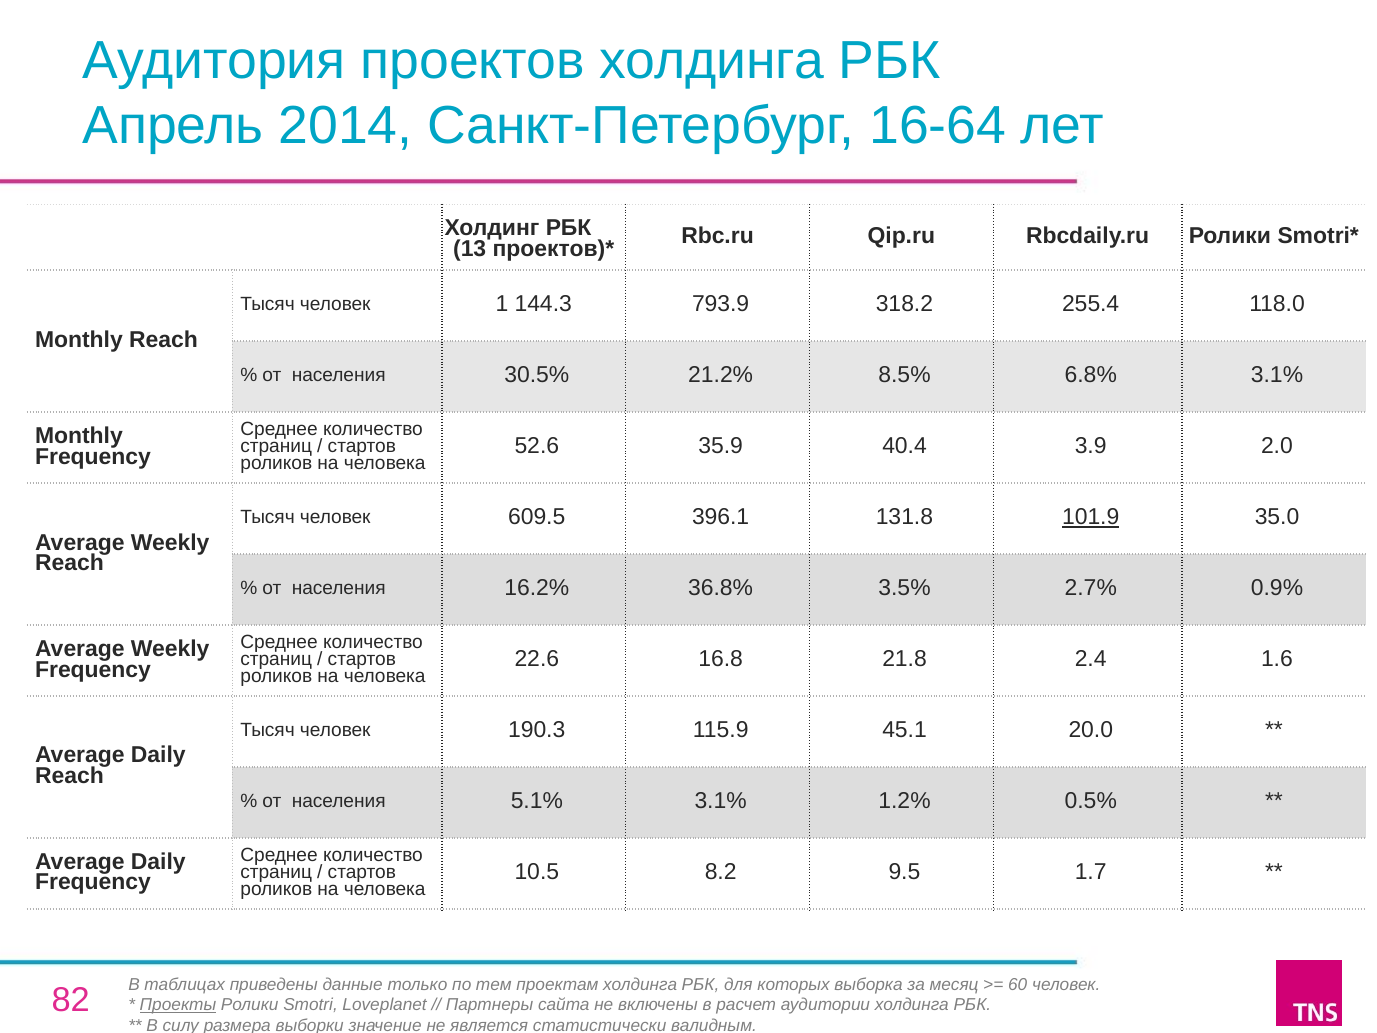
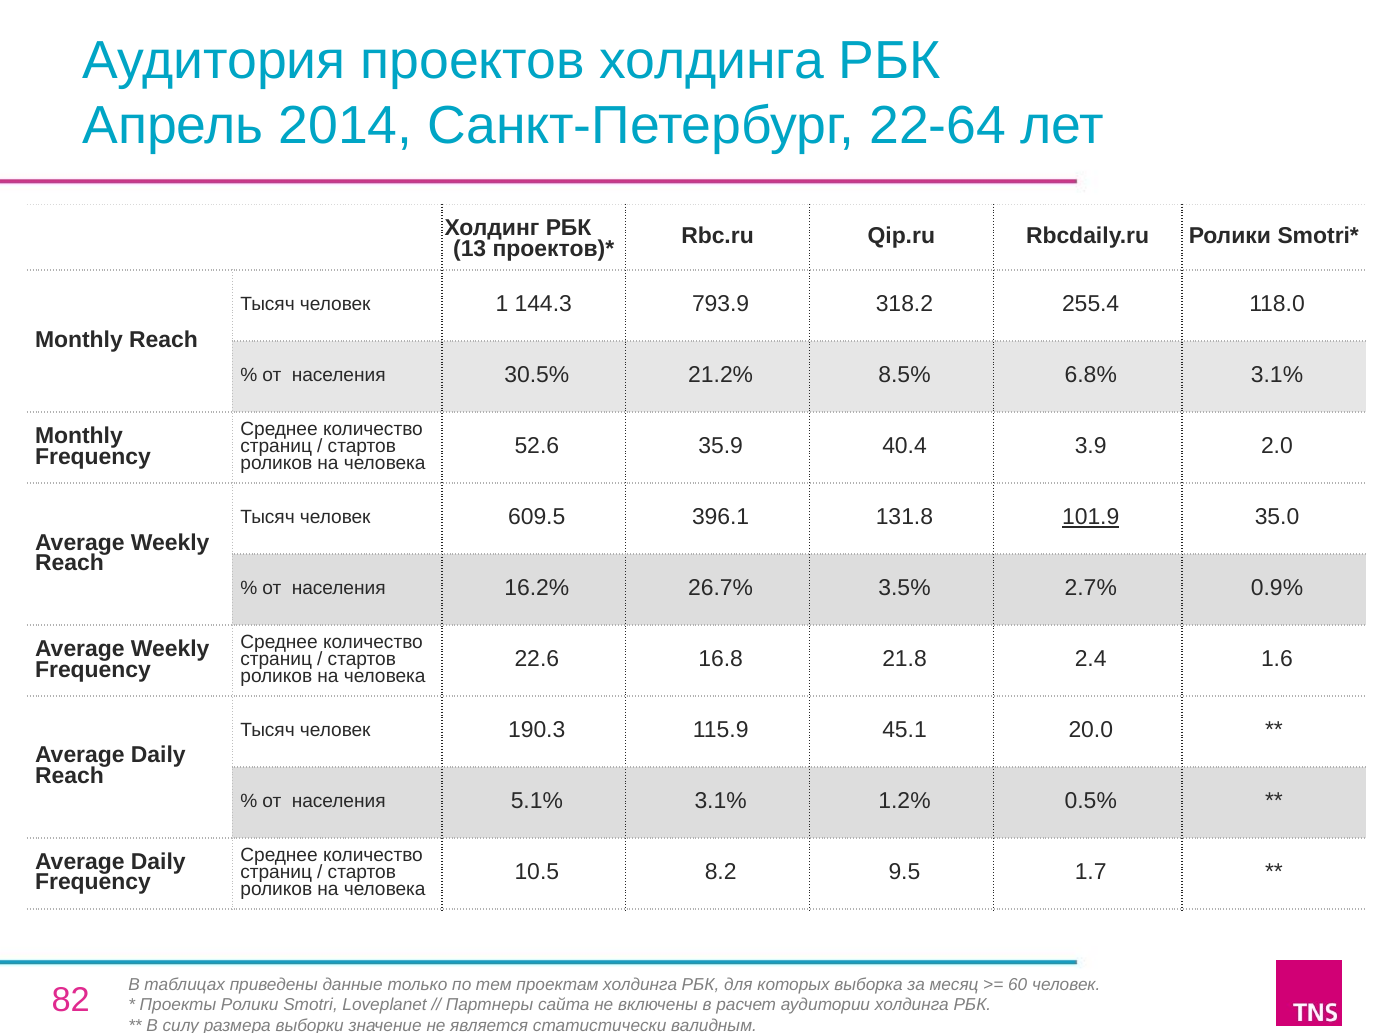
16-64: 16-64 -> 22-64 (938, 125)
36.8%: 36.8% -> 26.7% (721, 588)
Проекты underline: present -> none (178, 1005)
